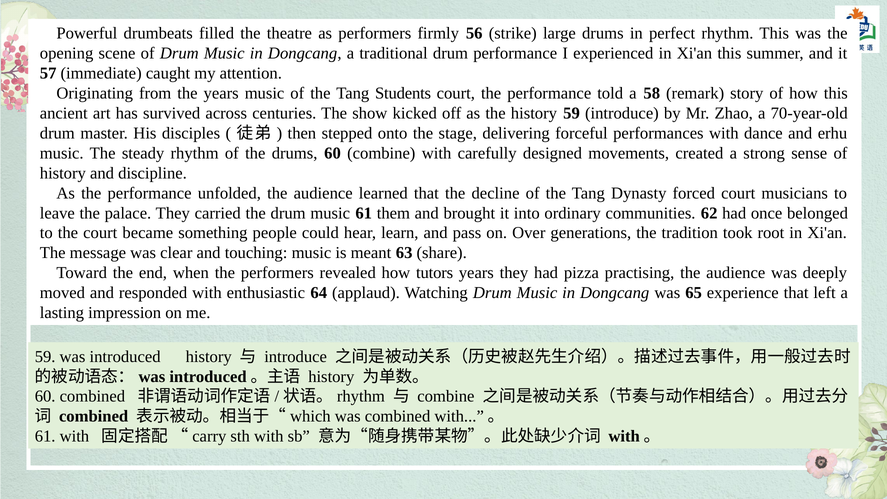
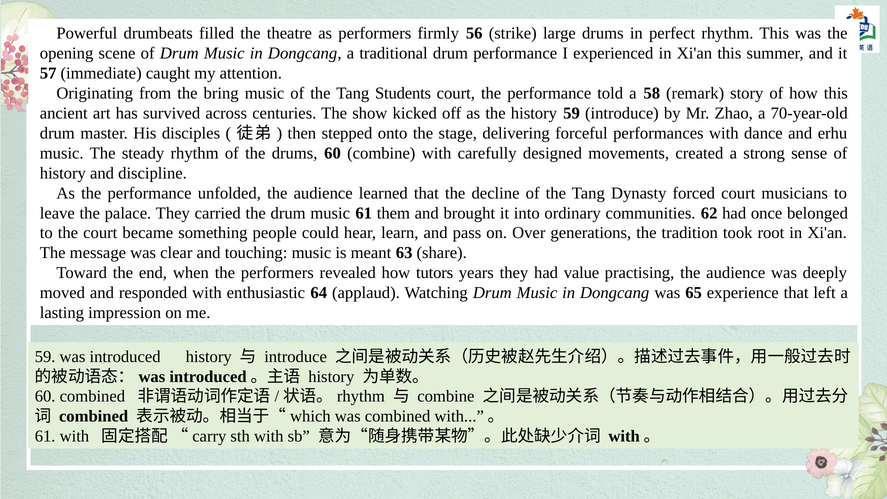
the years: years -> bring (221, 93)
pizza: pizza -> value (581, 273)
